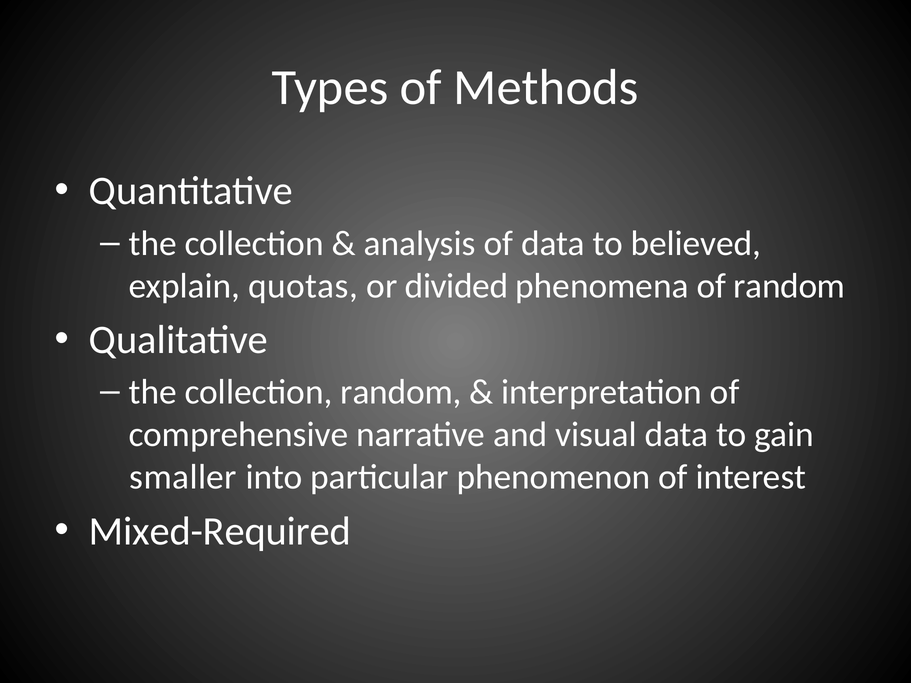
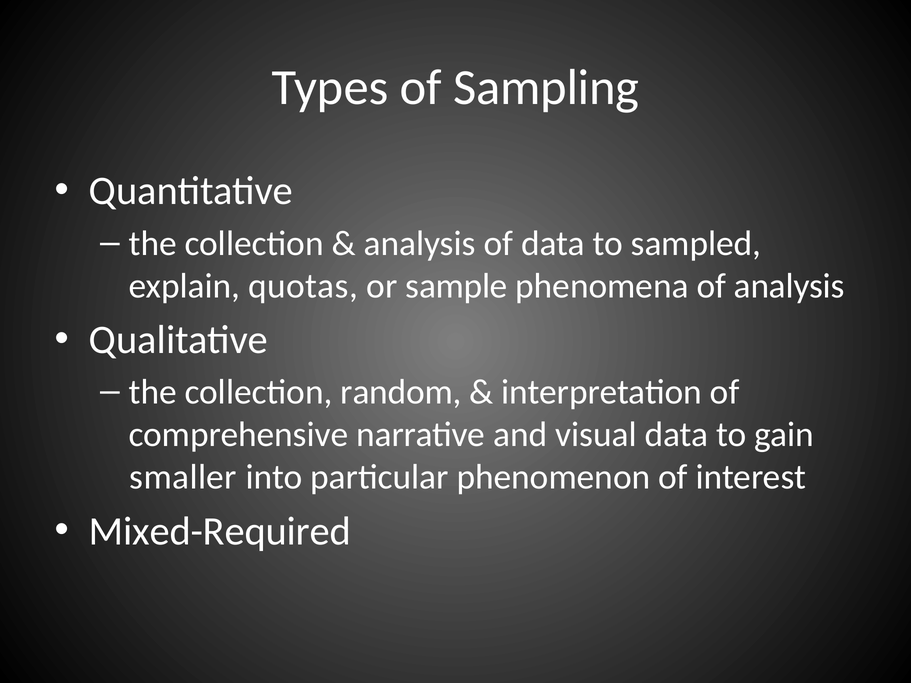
Methods: Methods -> Sampling (546, 88)
believed: believed -> sampled (696, 243)
divided: divided -> sample (457, 286)
of random: random -> analysis (789, 286)
